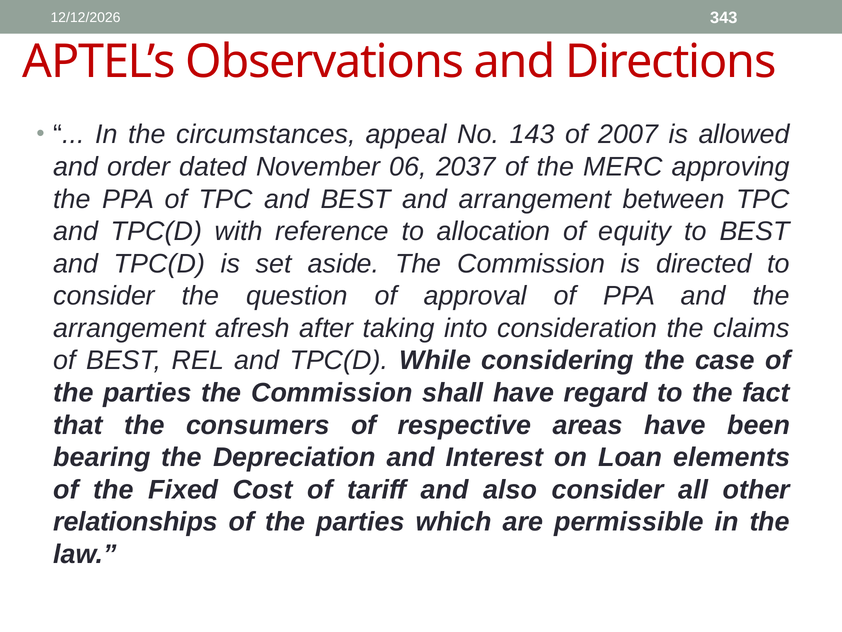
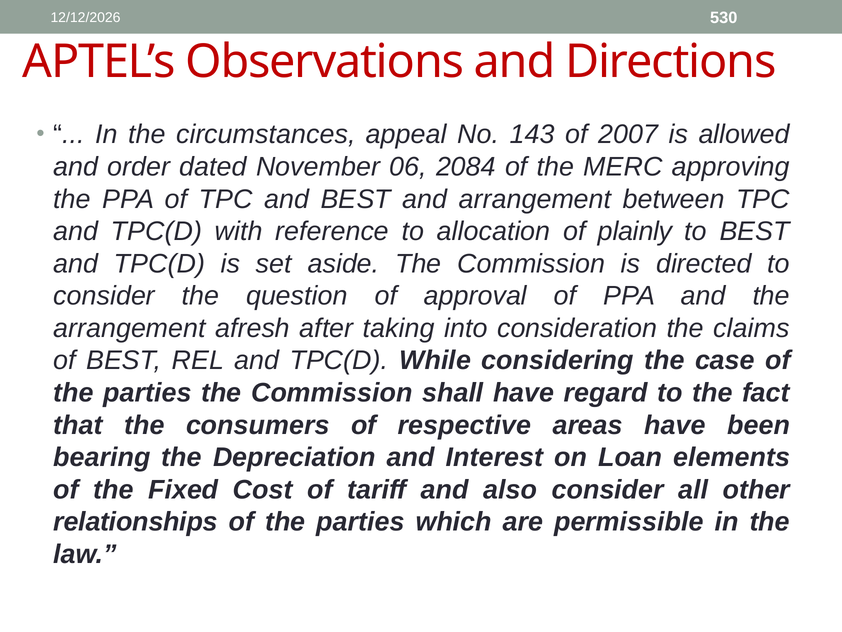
343: 343 -> 530 (724, 18)
2037: 2037 -> 2084 (466, 167)
equity: equity -> plainly (635, 231)
